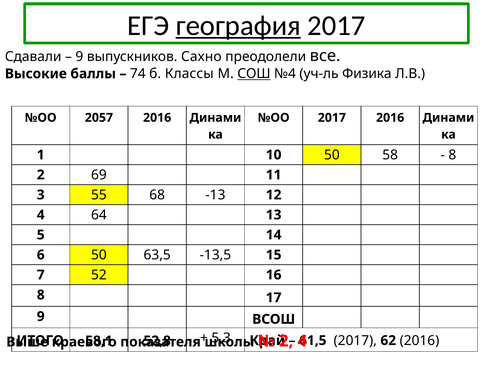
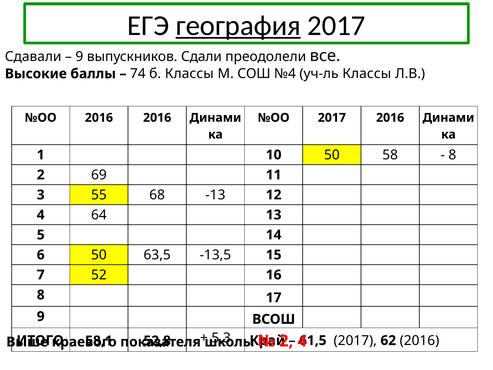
Сахно: Сахно -> Сдали (201, 57)
СОШ underline: present -> none (254, 74)
уч-ль Физика: Физика -> Классы (367, 74)
№ОО 2057: 2057 -> 2016 (99, 118)
